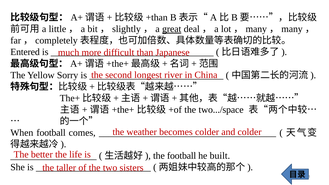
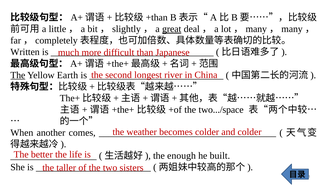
Entered: Entered -> Written (25, 52)
The underline: none -> present (18, 75)
Sorry: Sorry -> Earth (68, 75)
When football: football -> another (51, 133)
the football: football -> enough (181, 156)
